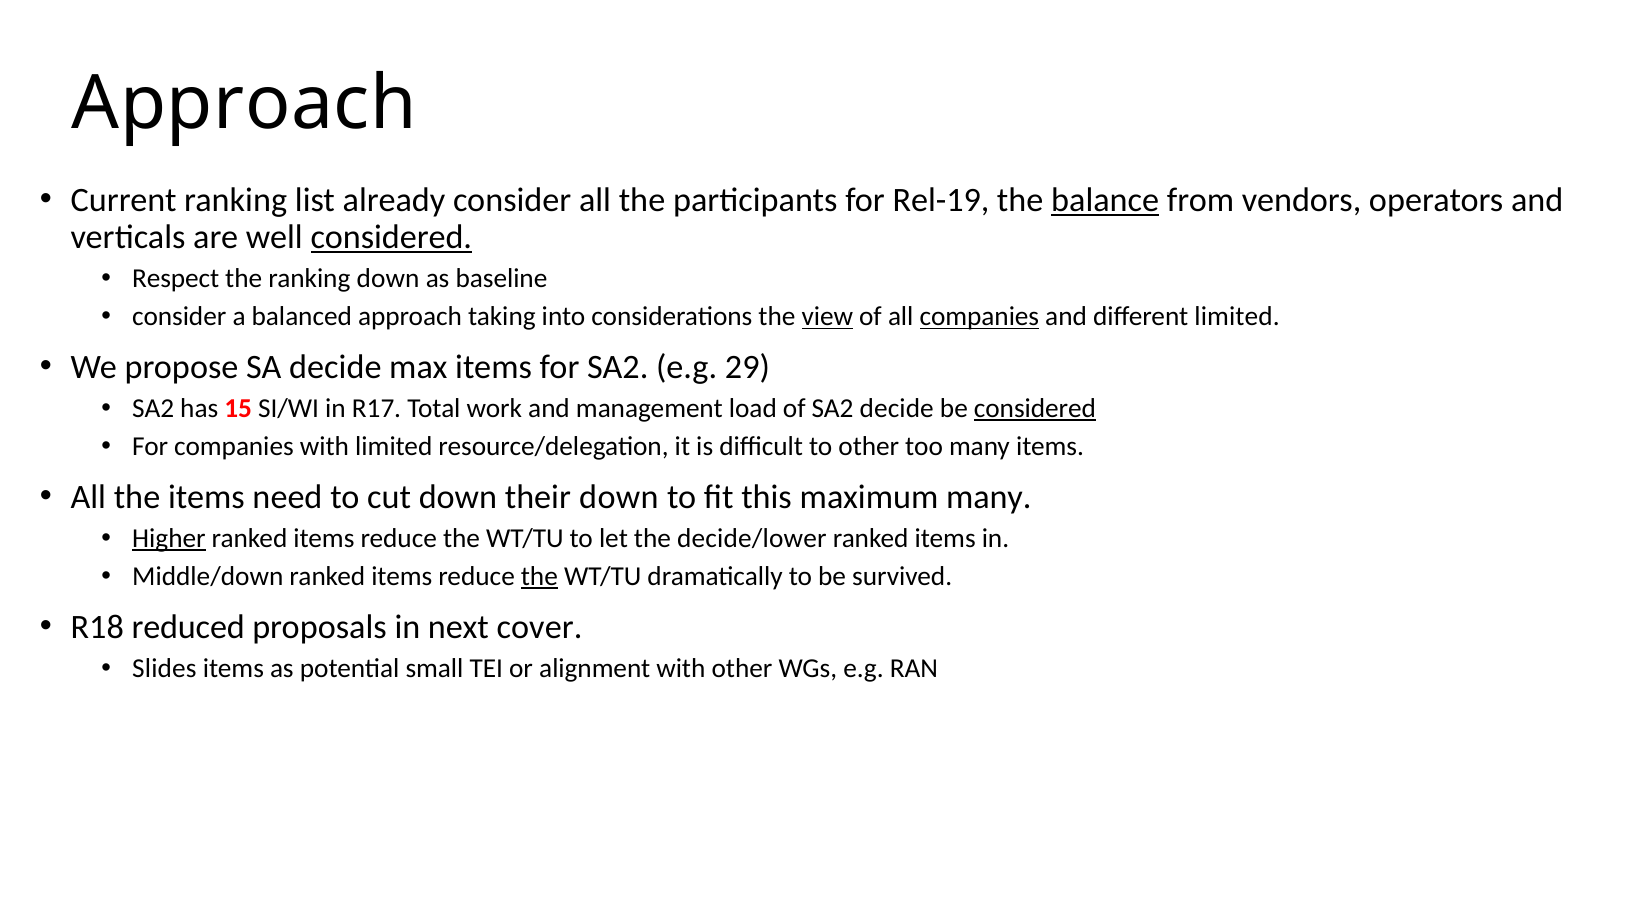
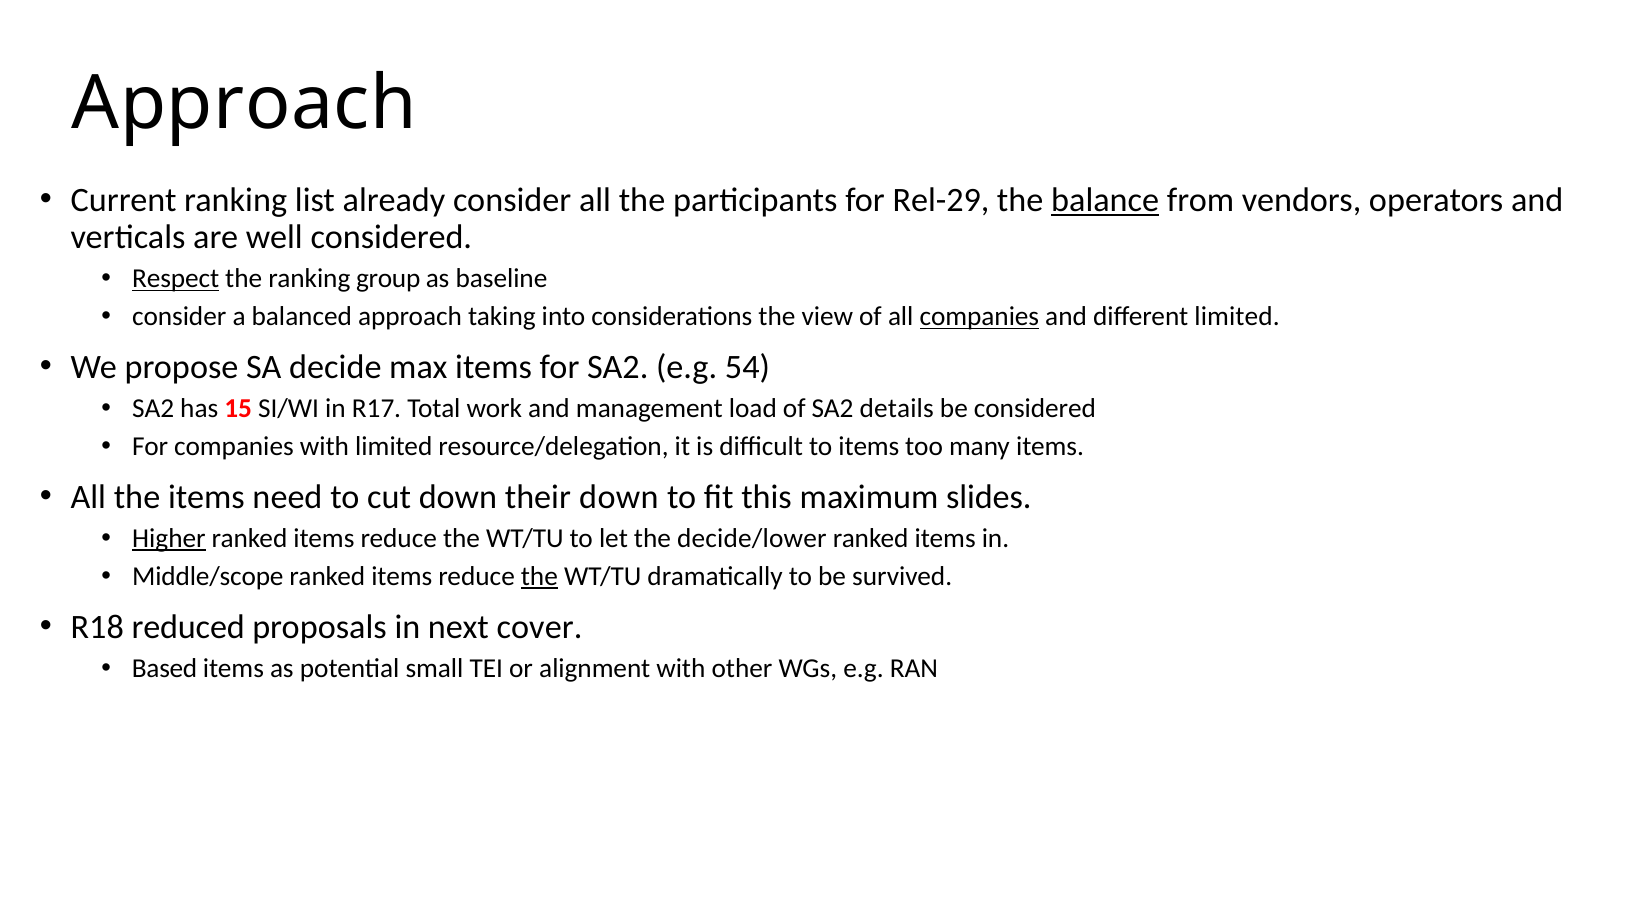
Rel-19: Rel-19 -> Rel-29 (941, 200)
considered underline: present -> none (391, 237)
Respect underline: none -> present (176, 279)
ranking down: down -> group (388, 279)
view underline: present -> none (827, 317)
29: 29 -> 54 (747, 367)
SA2 decide: decide -> details (897, 409)
considered underline: present -> none (1035, 409)
to other: other -> items (869, 447)
maximum many: many -> slides (989, 497)
Middle/down: Middle/down -> Middle/scope (208, 577)
Slides: Slides -> Based (165, 669)
